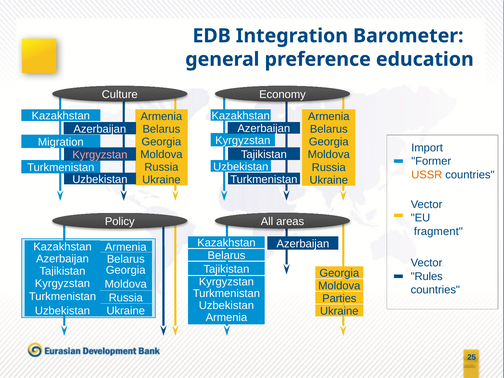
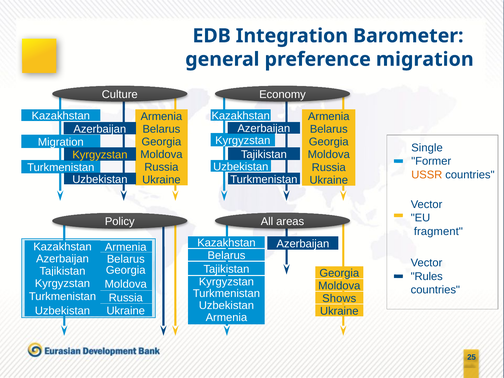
preference education: education -> migration (425, 59)
Import: Import -> Single (427, 148)
Kyrgyzstan colour: pink -> yellow (100, 155)
Parties: Parties -> Shows (339, 298)
